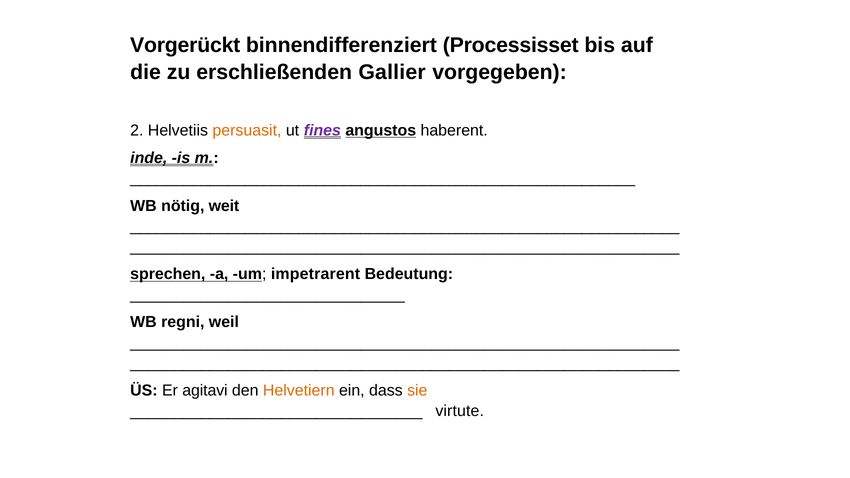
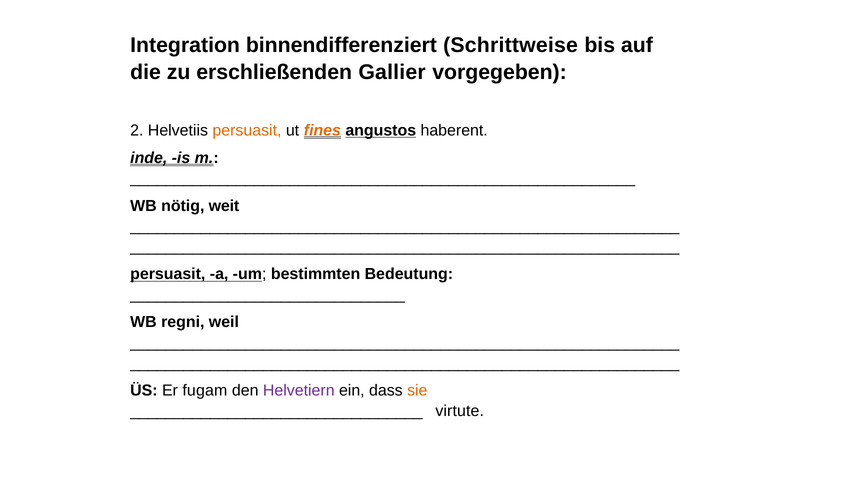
Vorgerückt: Vorgerückt -> Integration (185, 45)
Processisset: Processisset -> Schrittweise (511, 45)
fines colour: purple -> orange (322, 130)
sprechen: sprechen -> persuasit (168, 274)
impetrarent: impetrarent -> bestimmten (316, 274)
agitavi: agitavi -> fugam (205, 391)
Helvetiern colour: orange -> purple (299, 391)
